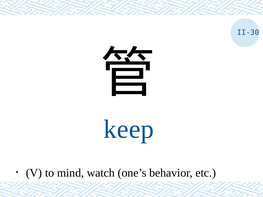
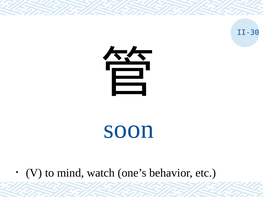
keep: keep -> soon (129, 129)
